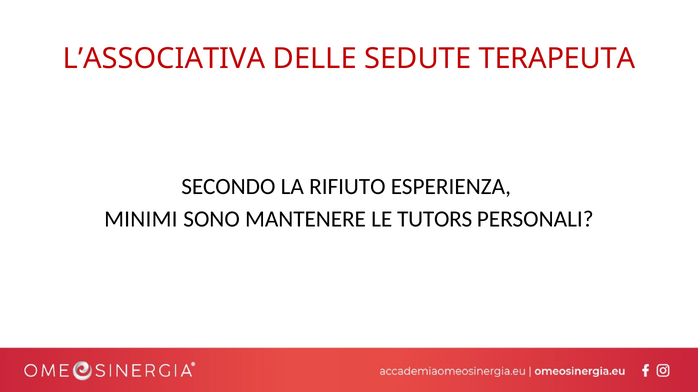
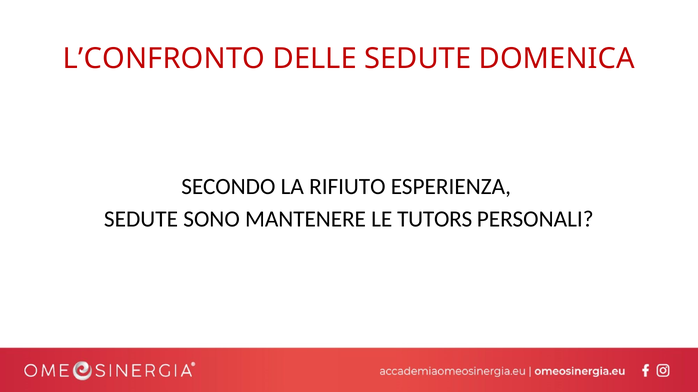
L’ASSOCIATIVA: L’ASSOCIATIVA -> L’CONFRONTO (164, 59)
TERAPEUTA: TERAPEUTA -> DOMENICA (557, 59)
MINIMI: MINIMI -> SEDUTE (141, 219)
